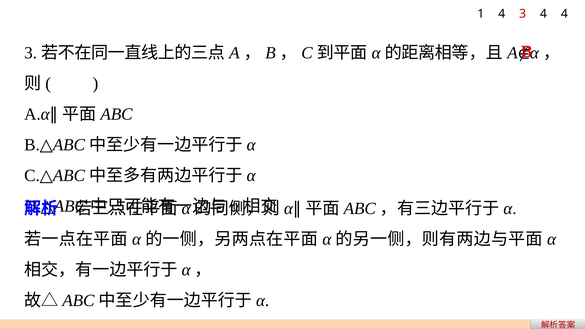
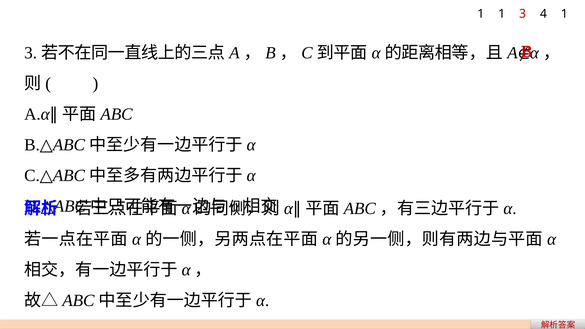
1 4: 4 -> 1 (502, 14)
4 4: 4 -> 1 (564, 14)
